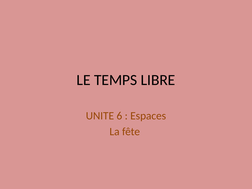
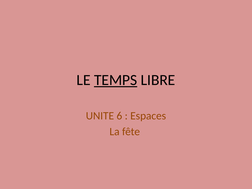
TEMPS underline: none -> present (116, 80)
